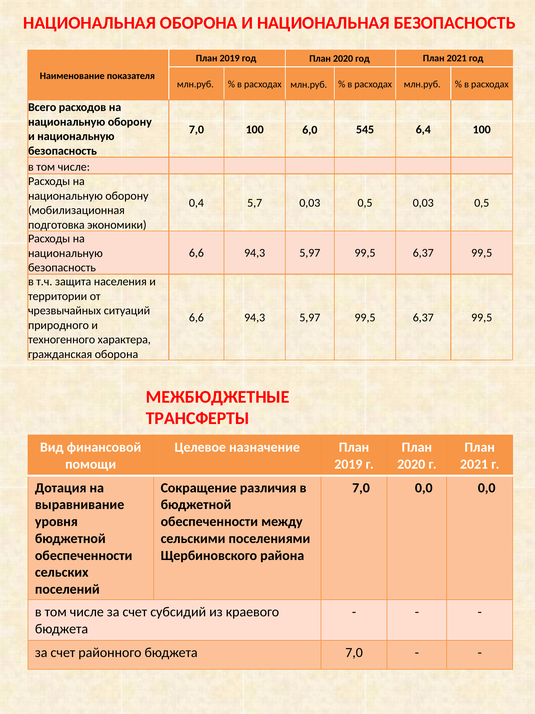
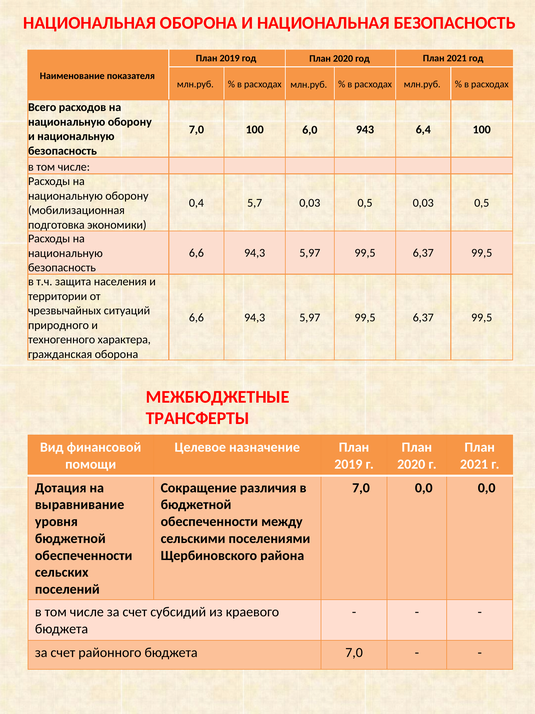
545: 545 -> 943 (365, 130)
